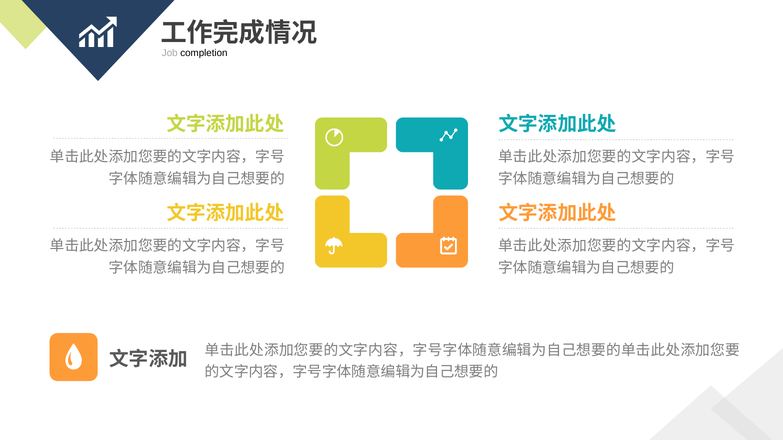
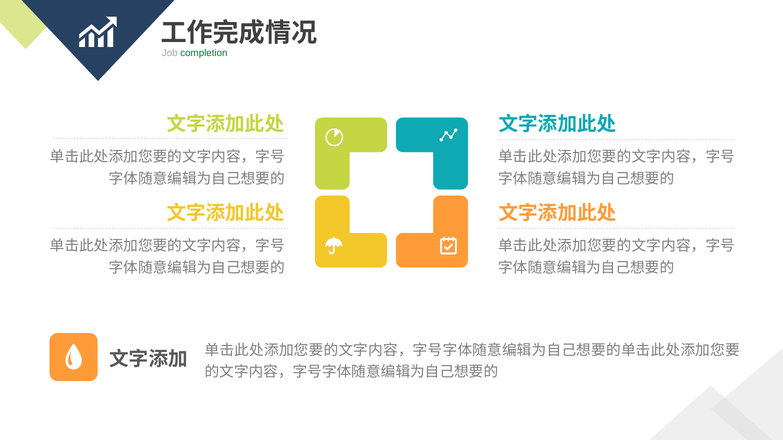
completion colour: black -> green (204, 53)
